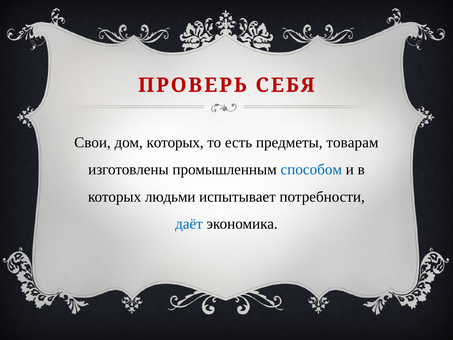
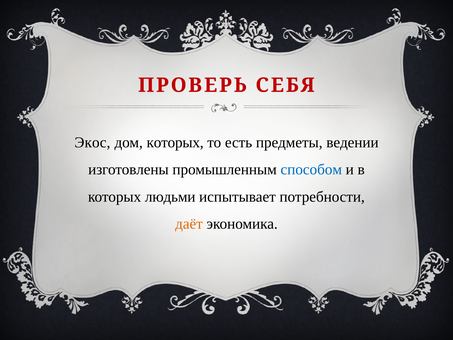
Свои: Свои -> Экос (92, 142)
товарам: товарам -> ведении (352, 142)
даёт colour: blue -> orange (189, 224)
